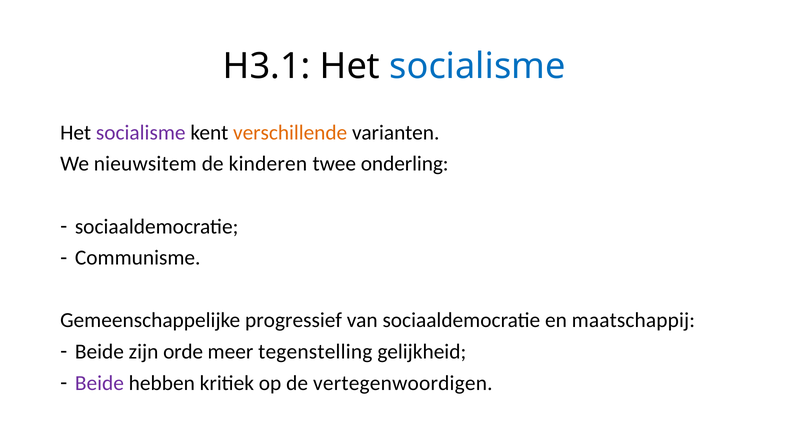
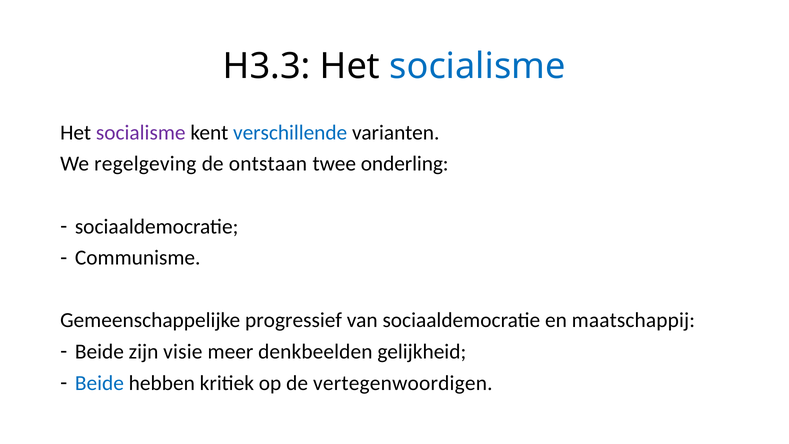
H3.1: H3.1 -> H3.3 (267, 66)
verschillende colour: orange -> blue (290, 132)
nieuwsitem: nieuwsitem -> regelgeving (145, 164)
kinderen: kinderen -> ontstaan (268, 164)
orde: orde -> visie (183, 352)
tegenstelling: tegenstelling -> denkbeelden (315, 352)
Beide colour: purple -> blue (99, 383)
